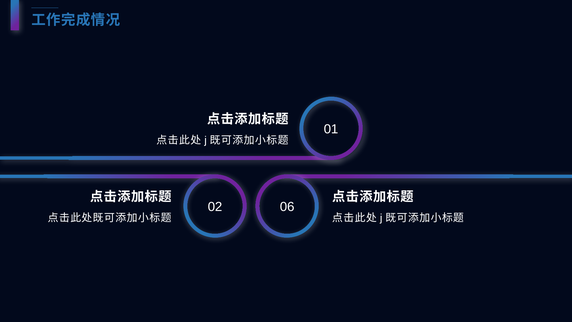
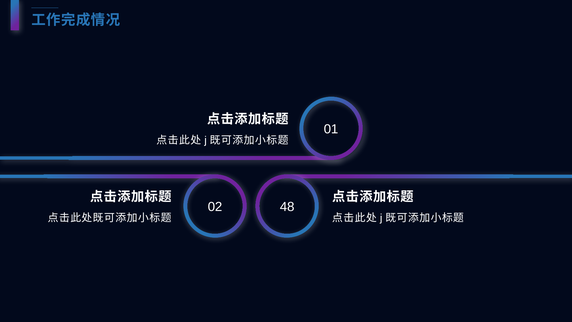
06: 06 -> 48 (287, 207)
